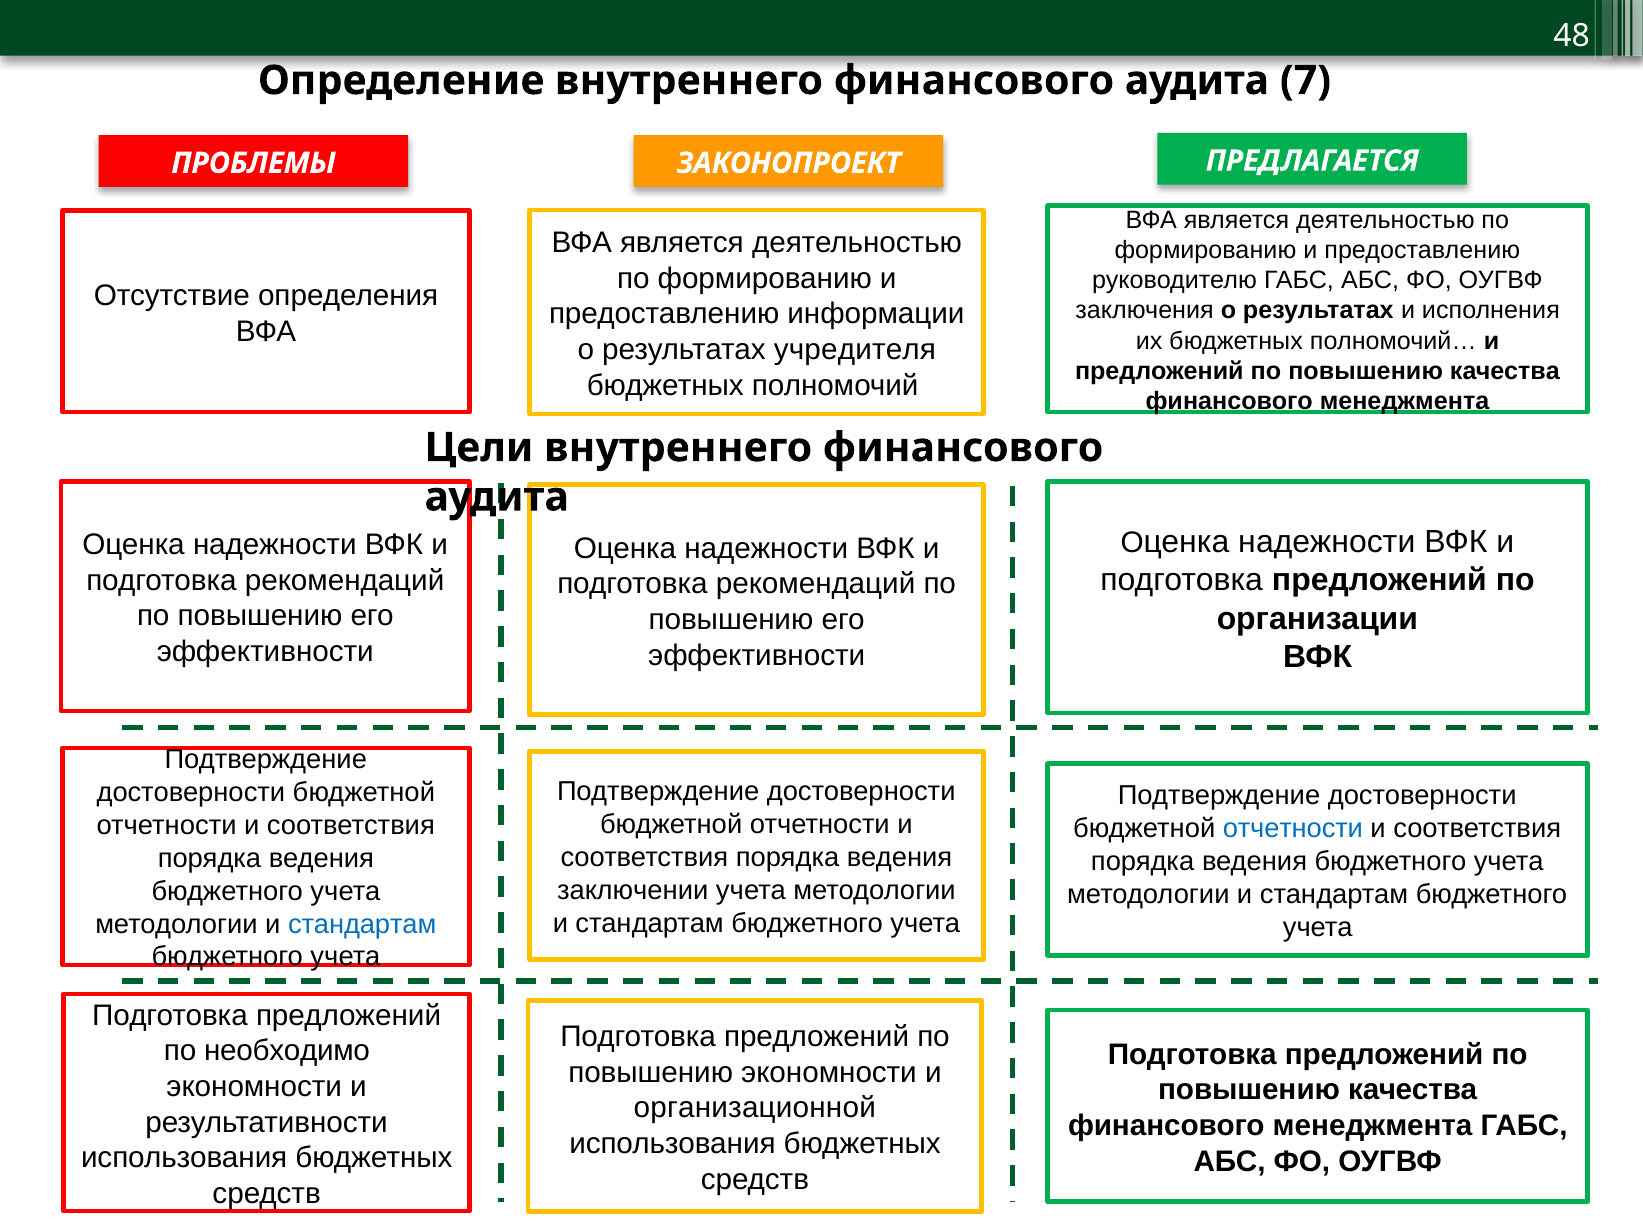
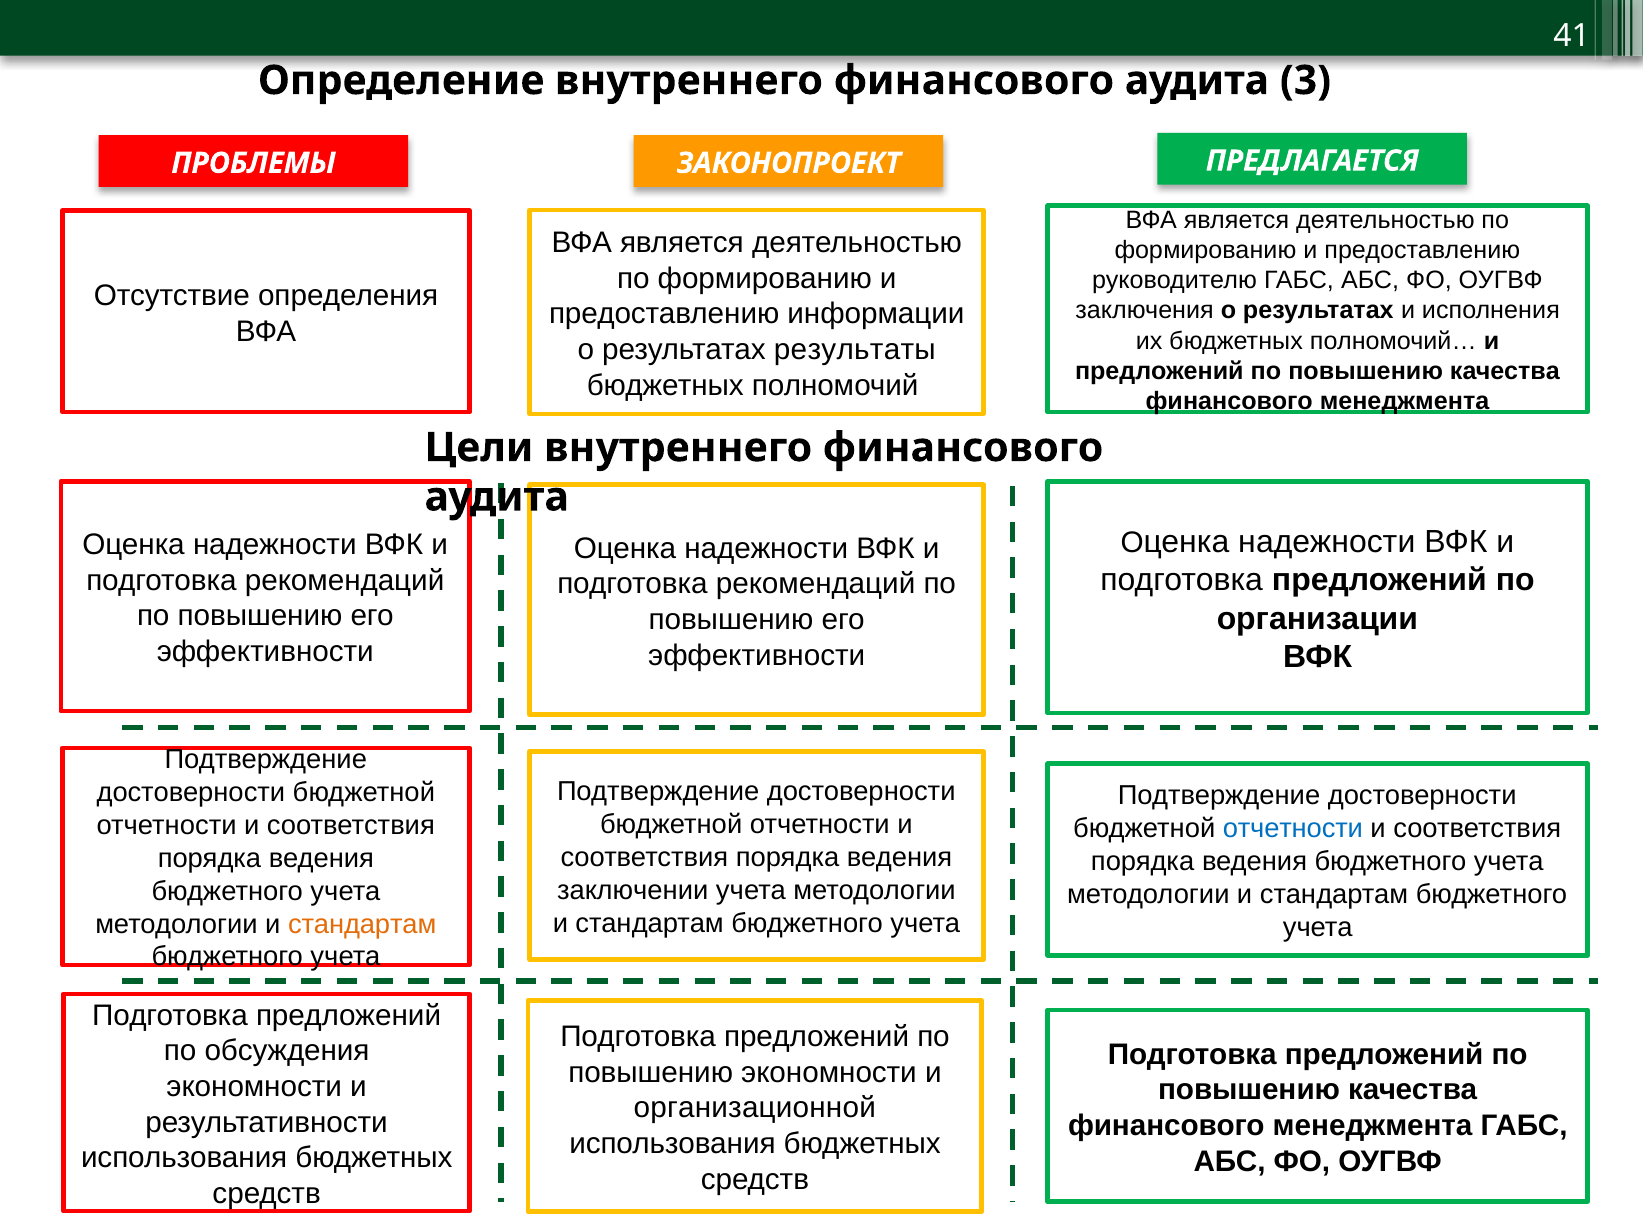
48: 48 -> 41 (1572, 36)
7: 7 -> 3 (1305, 81)
учредителя: учредителя -> результаты (855, 350)
стандартам colour: blue -> orange (362, 924)
необходимо: необходимо -> обсуждения (287, 1051)
